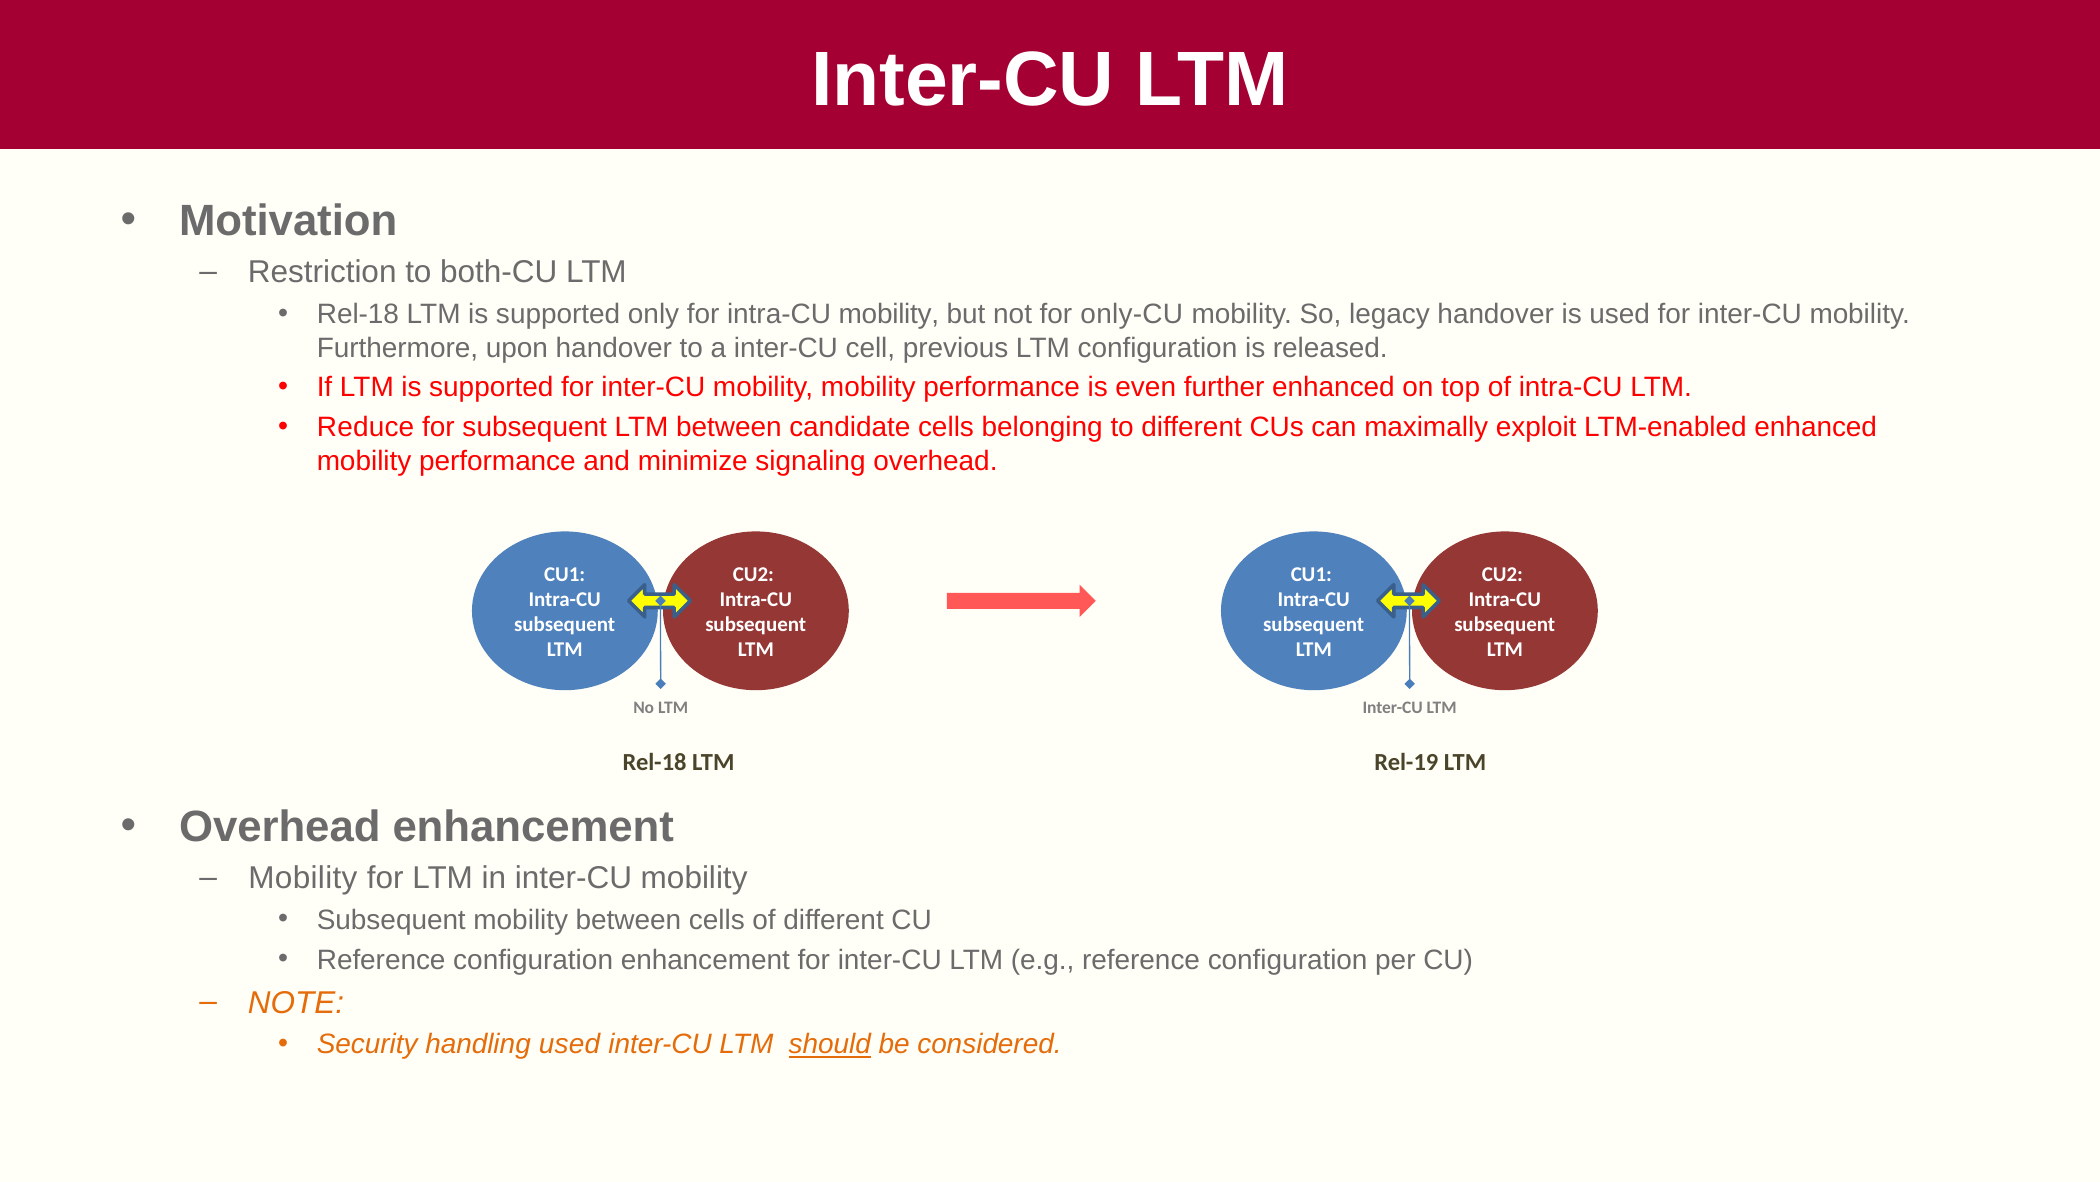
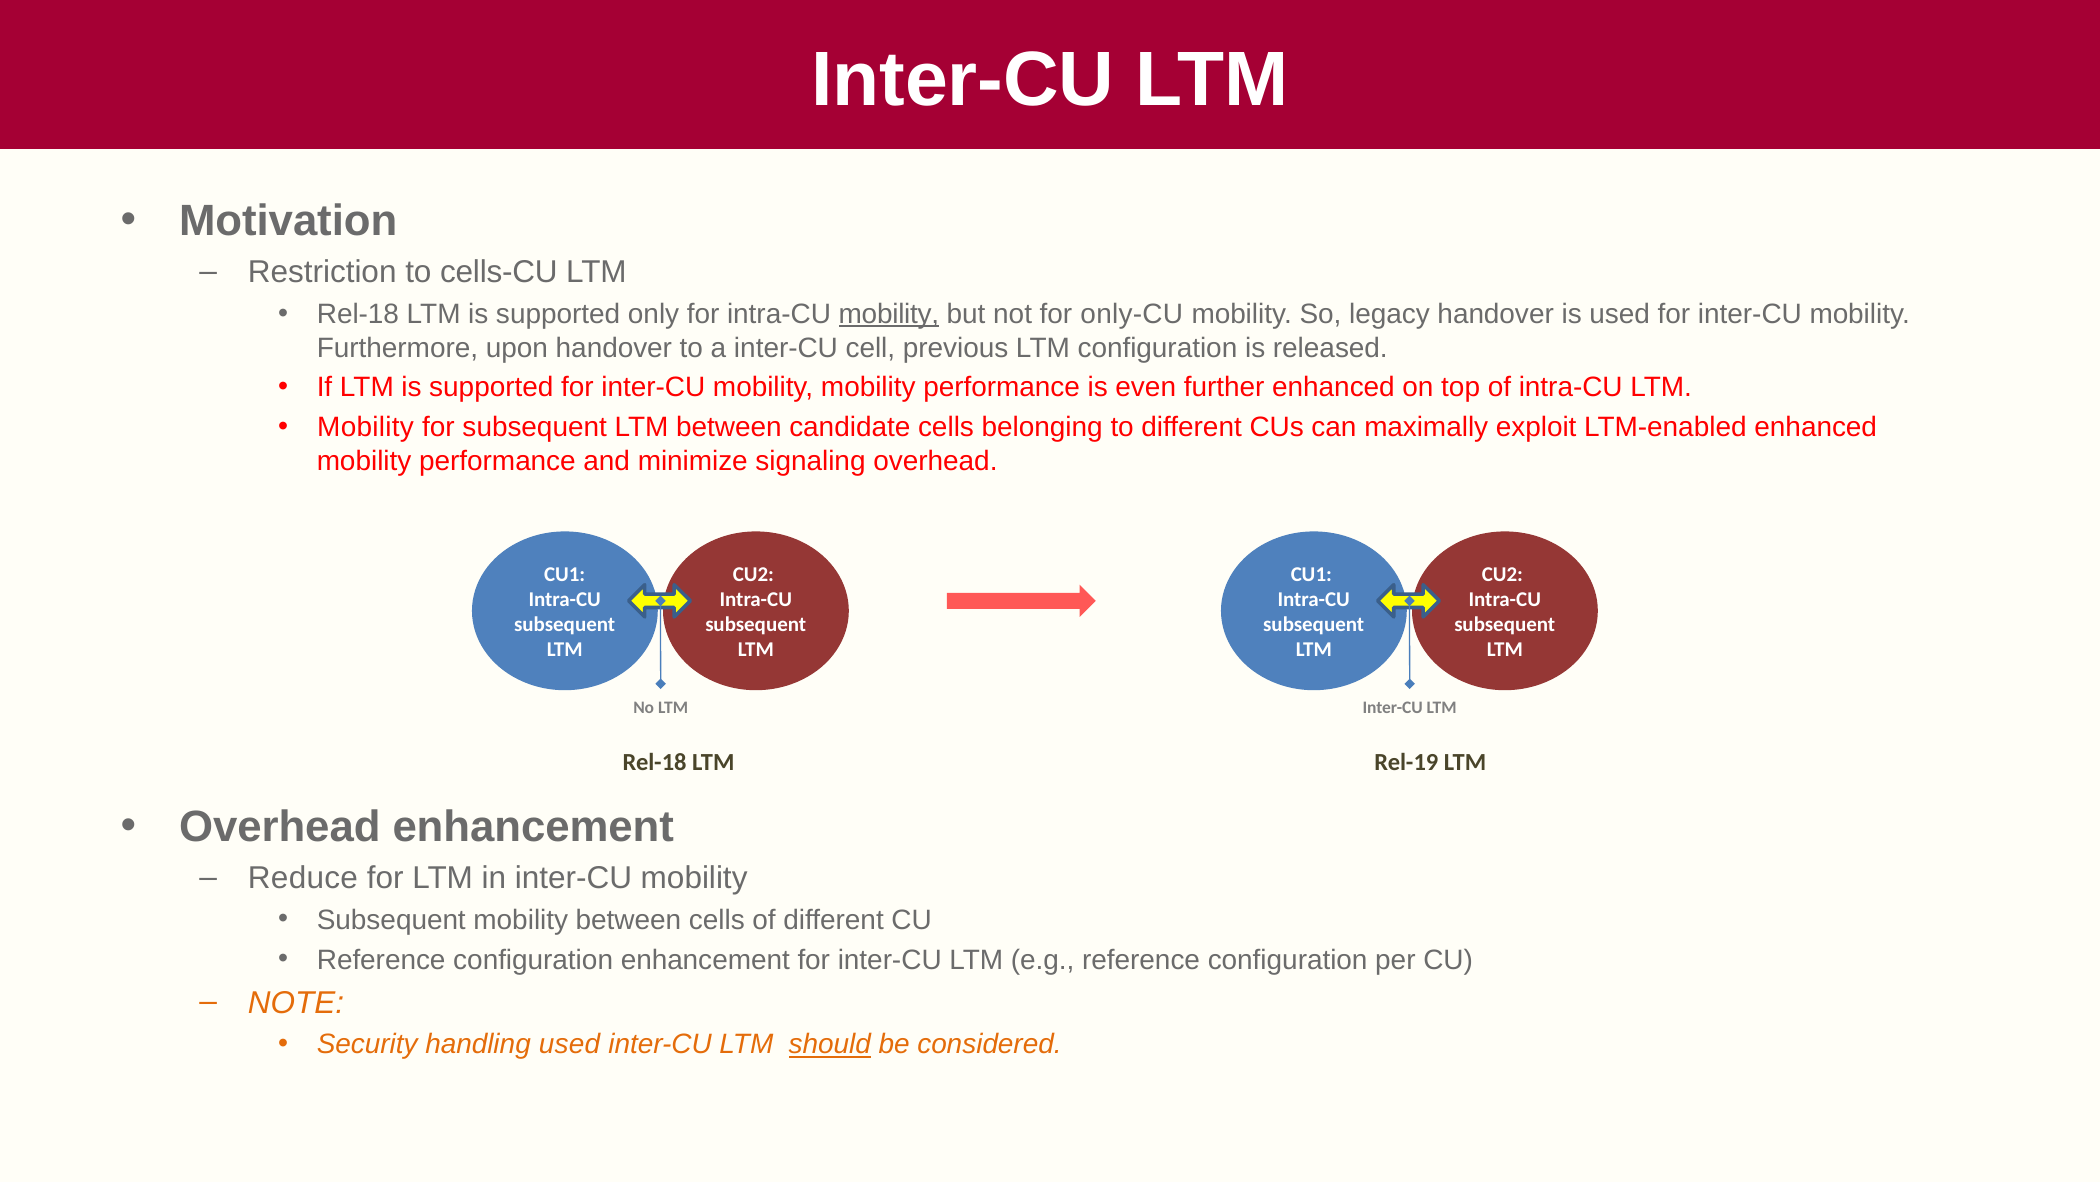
both-CU: both-CU -> cells-CU (499, 272)
mobility underline: none -> present (889, 314)
Reduce: Reduce -> Mobility (366, 427)
Mobility: Mobility -> Reduce (303, 878)
